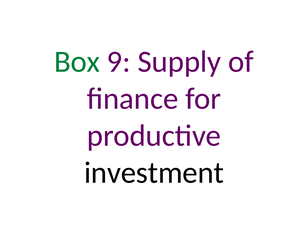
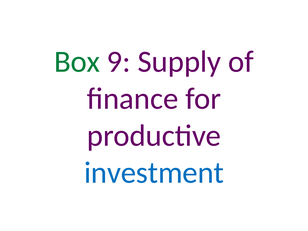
investment colour: black -> blue (154, 173)
